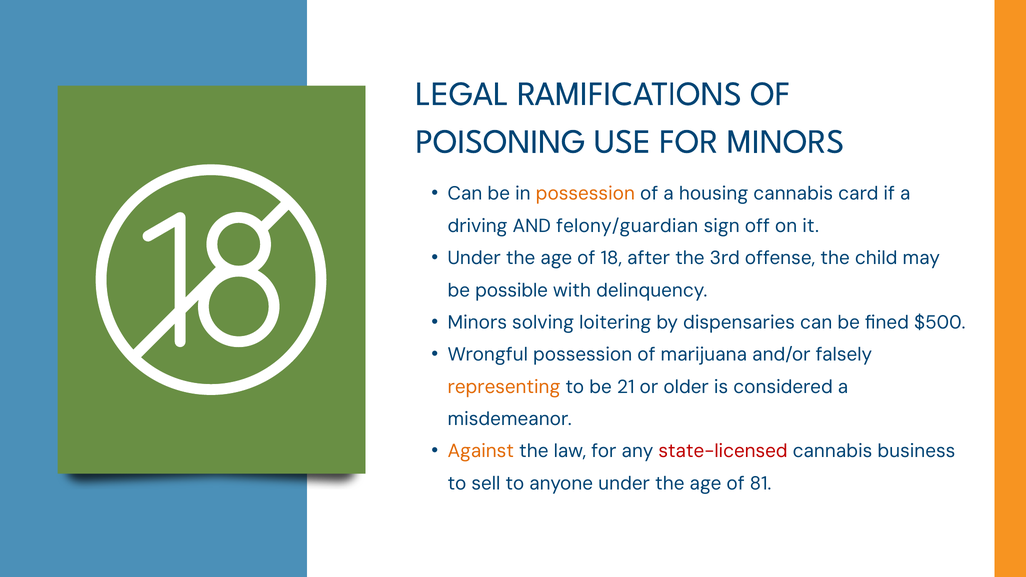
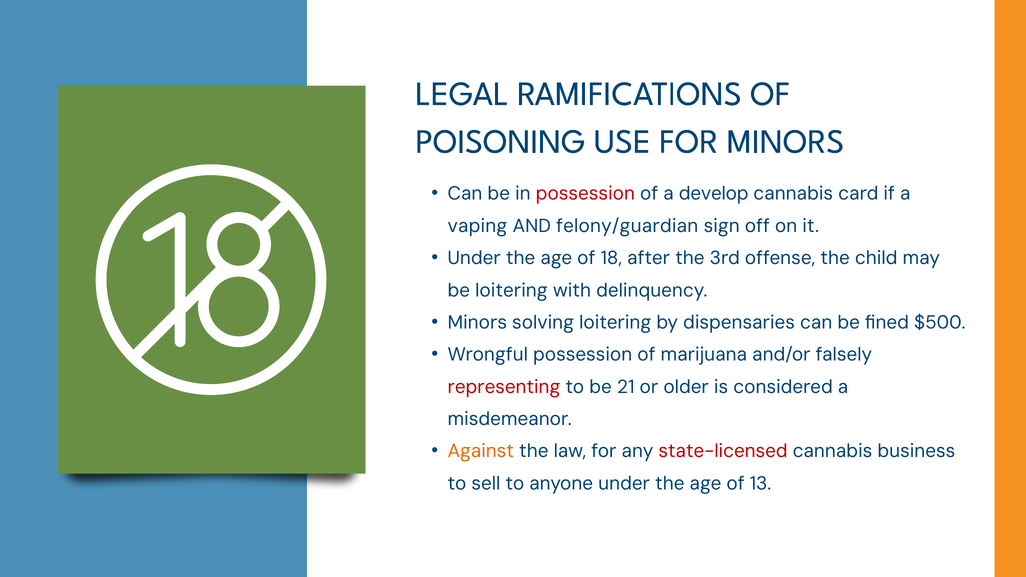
possession colour: orange -> red (585, 194)
housing: housing -> develop (714, 194)
driving: driving -> vaping (477, 226)
be possible: possible -> loitering (511, 290)
representing colour: orange -> red (504, 387)
81: 81 -> 13 (761, 484)
